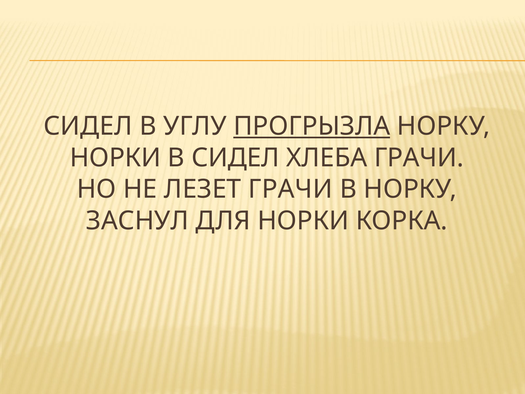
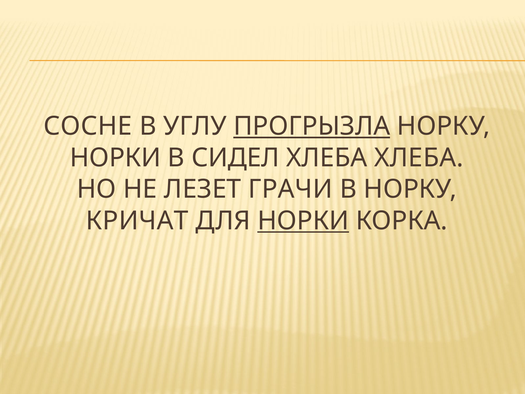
СИДЕЛ: СИДЕЛ -> СОСНЕ (88, 126)
ХЛЕБА ГРАЧИ: ГРАЧИ -> ХЛЕБА (419, 158)
ЗАСНУЛ: ЗАСНУЛ -> КРИЧАТ (137, 221)
НОРКИ underline: none -> present (303, 221)
